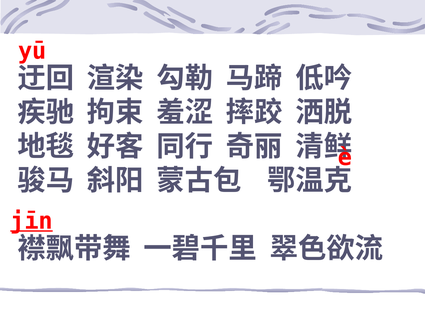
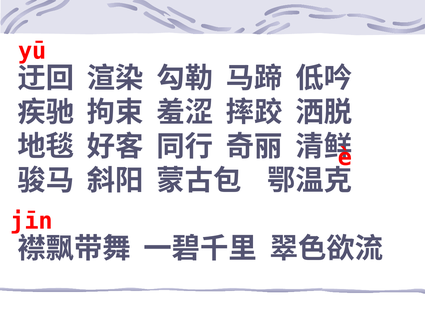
jīn underline: present -> none (31, 221)
